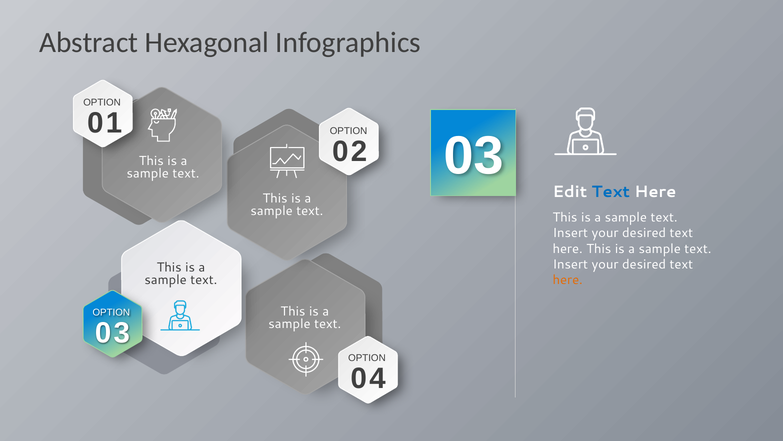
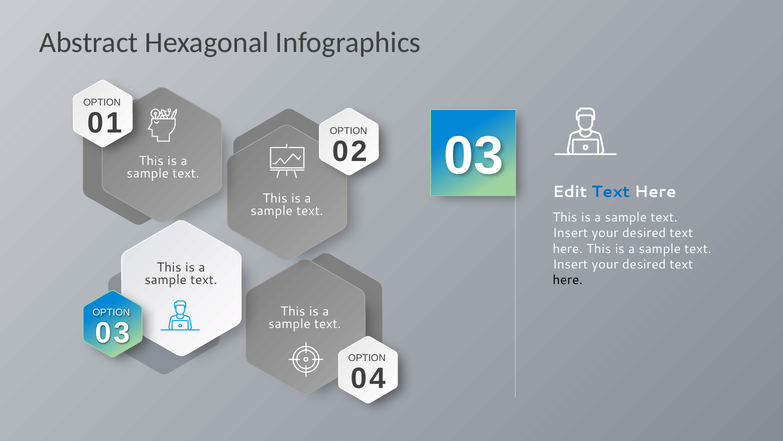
here colour: orange -> black (568, 280)
